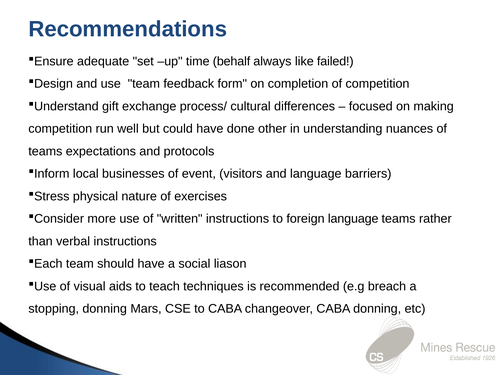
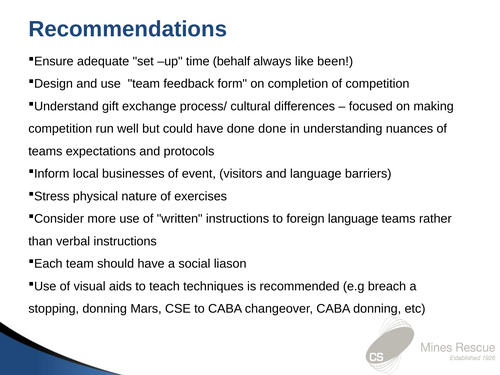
failed: failed -> been (335, 61)
done other: other -> done (272, 129)
